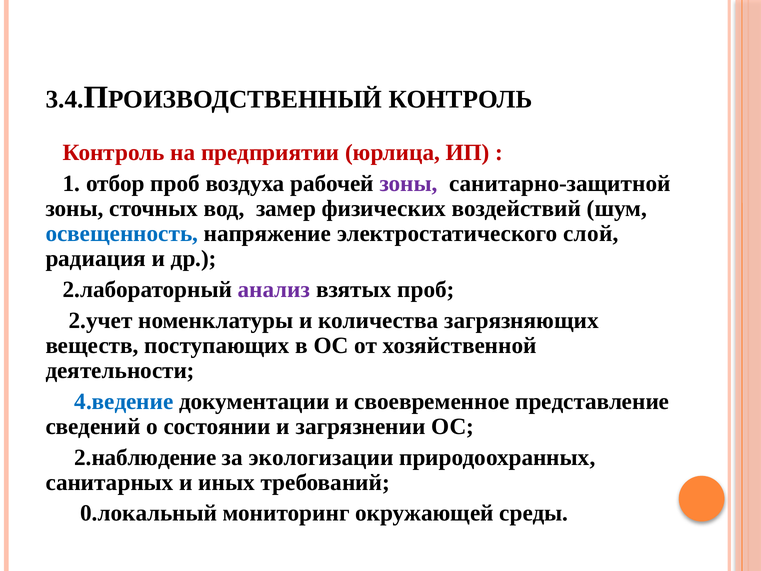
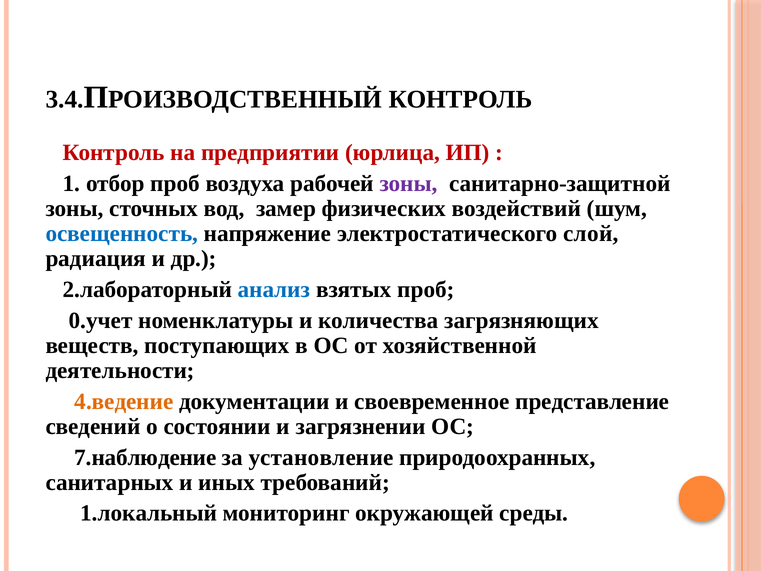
анализ colour: purple -> blue (274, 289)
2.учет: 2.учет -> 0.учет (101, 320)
4.ведение colour: blue -> orange (124, 401)
2.наблюдение: 2.наблюдение -> 7.наблюдение (145, 457)
экологизации: экологизации -> установление (321, 457)
0.локальный: 0.локальный -> 1.локальный (149, 513)
